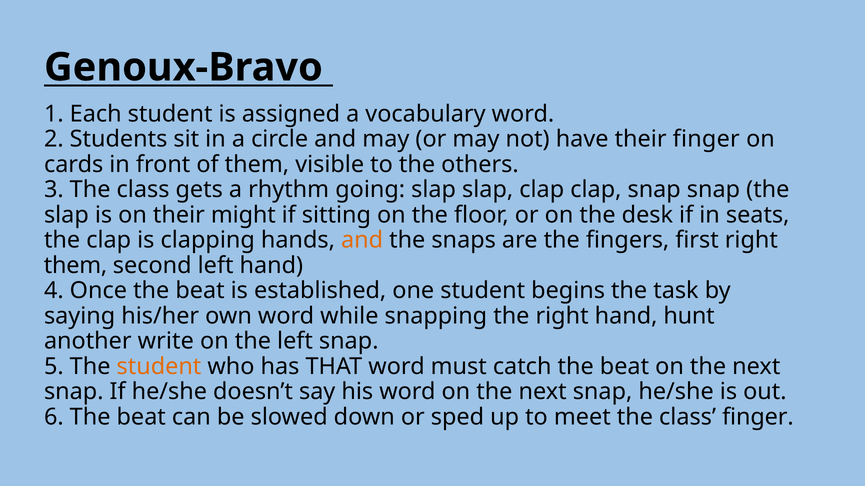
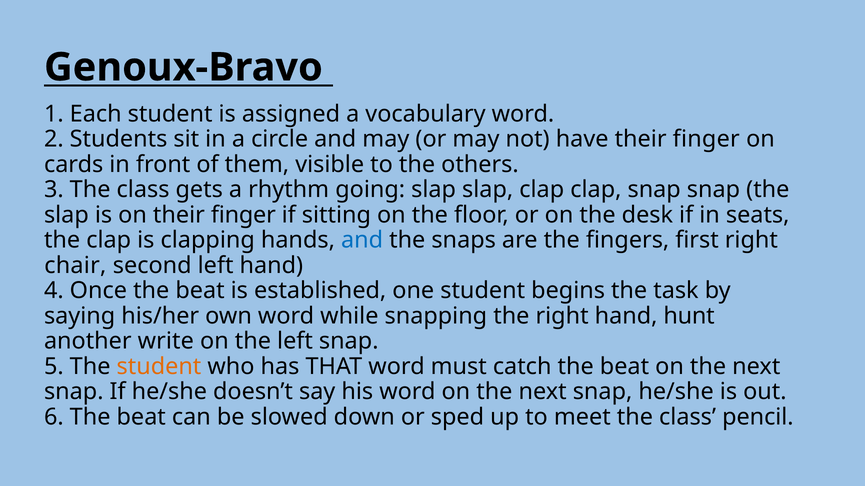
on their might: might -> finger (243, 215)
and colour: orange -> blue (362, 240)
them: them -> chair (75, 266)
class finger: finger -> pencil (758, 417)
